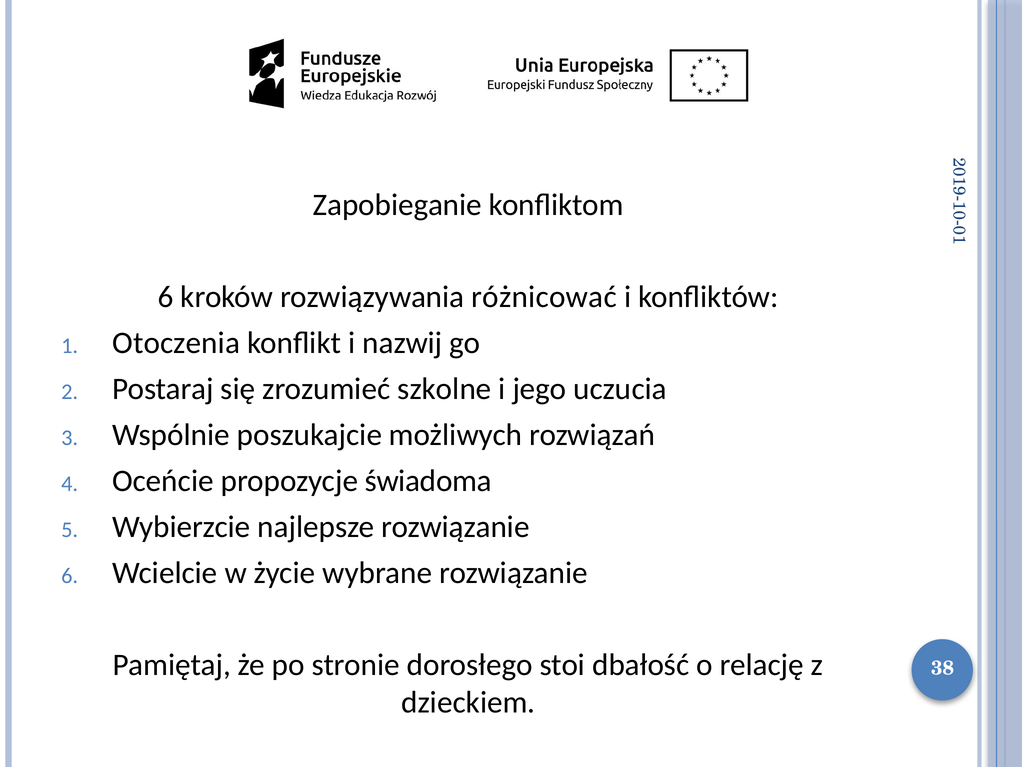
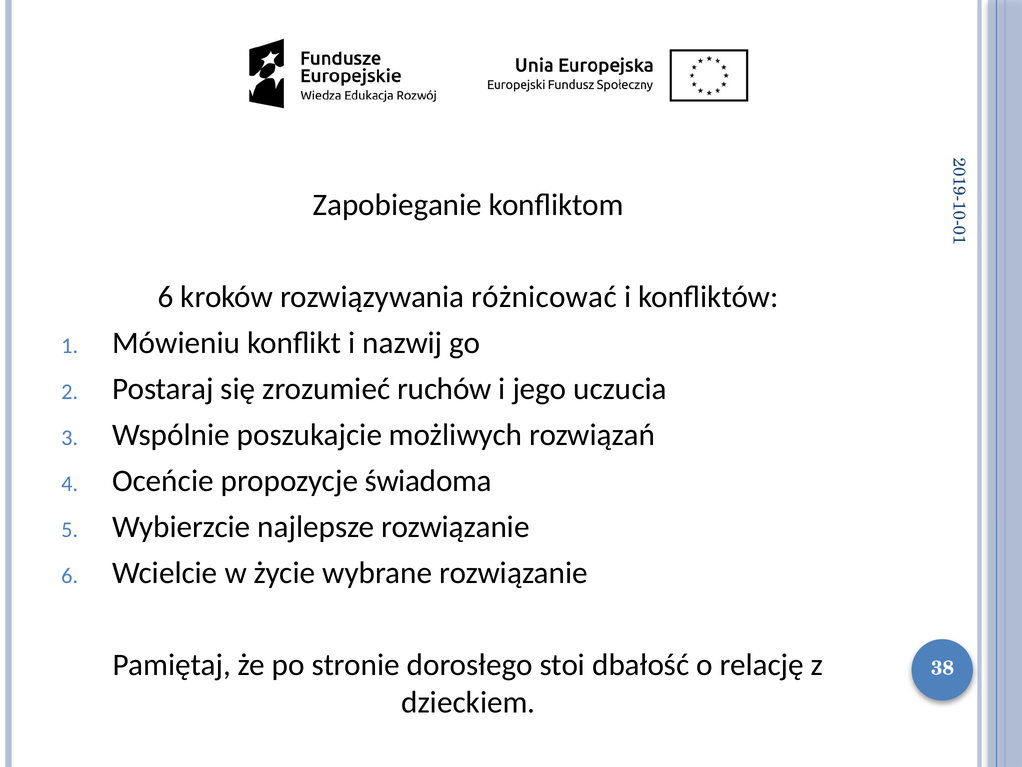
Otoczenia: Otoczenia -> Mówieniu (176, 343)
szkolne: szkolne -> ruchów (444, 389)
